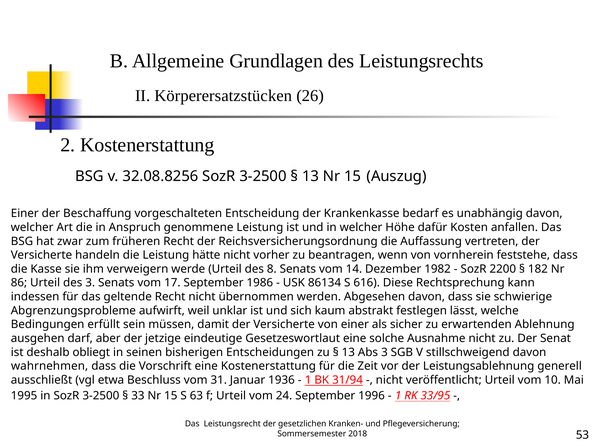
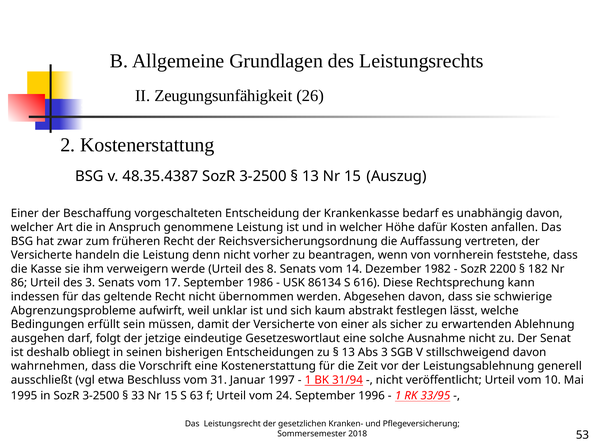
Körperersatzstücken: Körperersatzstücken -> Zeugungsunfähigkeit (223, 96)
32.08.8256: 32.08.8256 -> 48.35.4387 (160, 176)
hätte: hätte -> denn (206, 255)
aber: aber -> folgt (108, 339)
1936: 1936 -> 1997 (281, 380)
